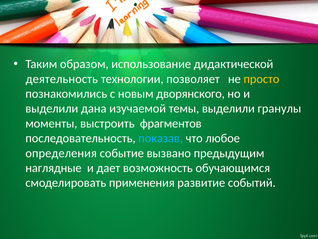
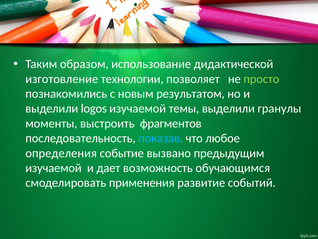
деятельность: деятельность -> изготовление (62, 79)
просто colour: yellow -> light green (261, 79)
дворянского: дворянского -> результатом (191, 94)
дана: дана -> logos (94, 108)
наглядные: наглядные -> изучаемой (53, 168)
